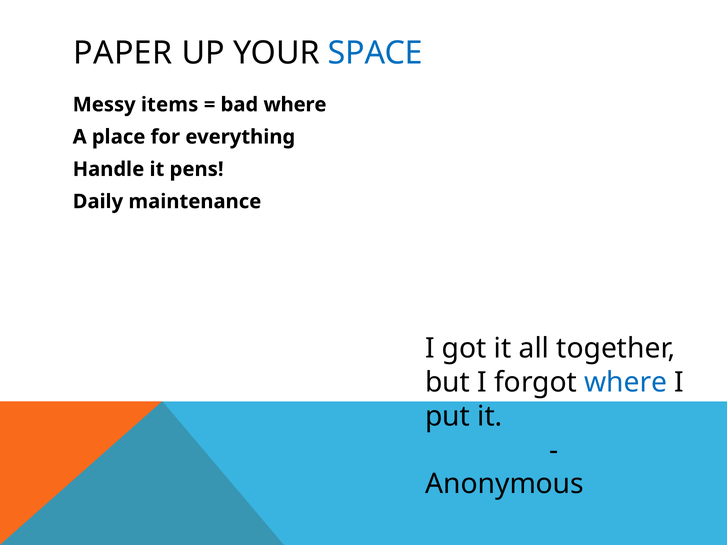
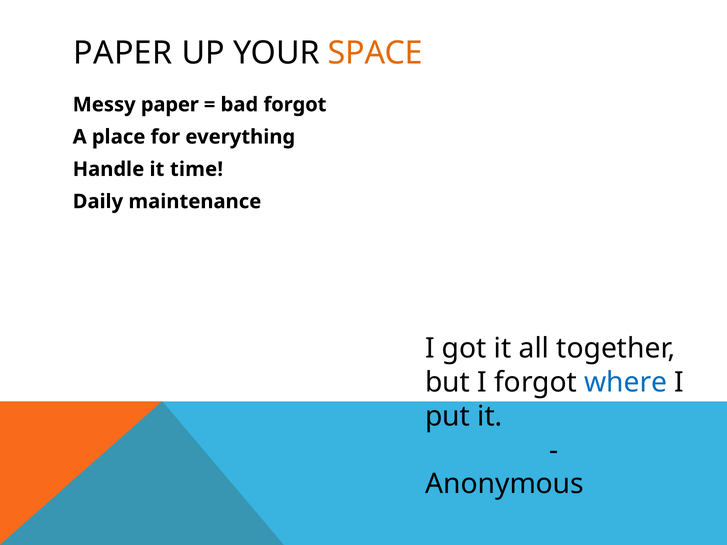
SPACE colour: blue -> orange (375, 53)
Messy items: items -> paper (170, 105)
bad where: where -> forgot (295, 105)
pens: pens -> time (197, 169)
